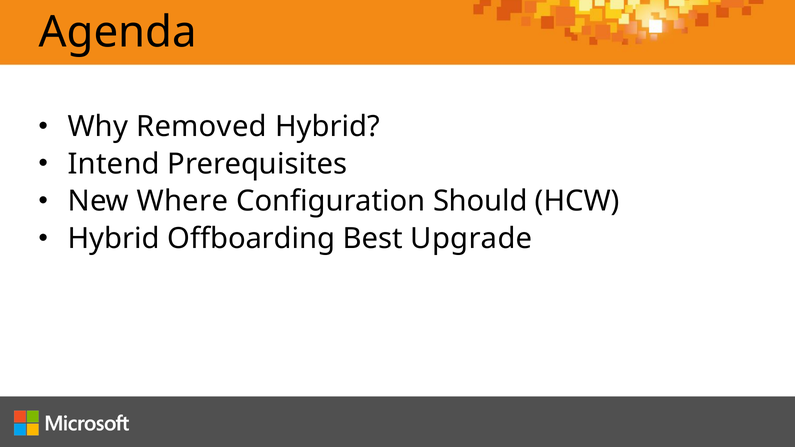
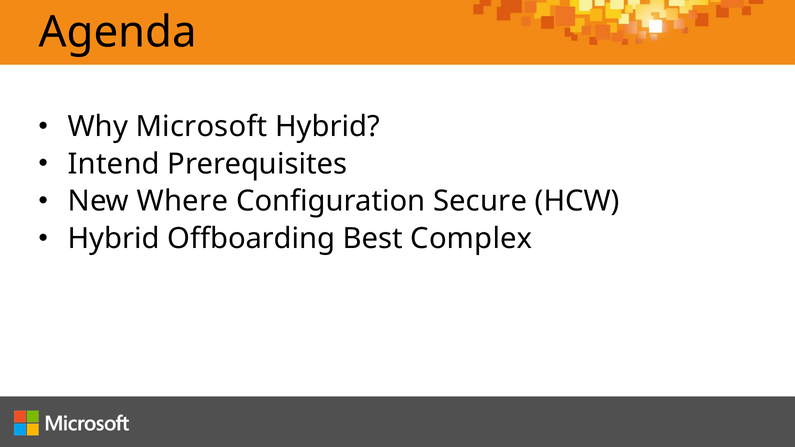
Removed: Removed -> Microsoft (201, 127)
Should: Should -> Secure (480, 201)
Upgrade: Upgrade -> Complex (471, 239)
